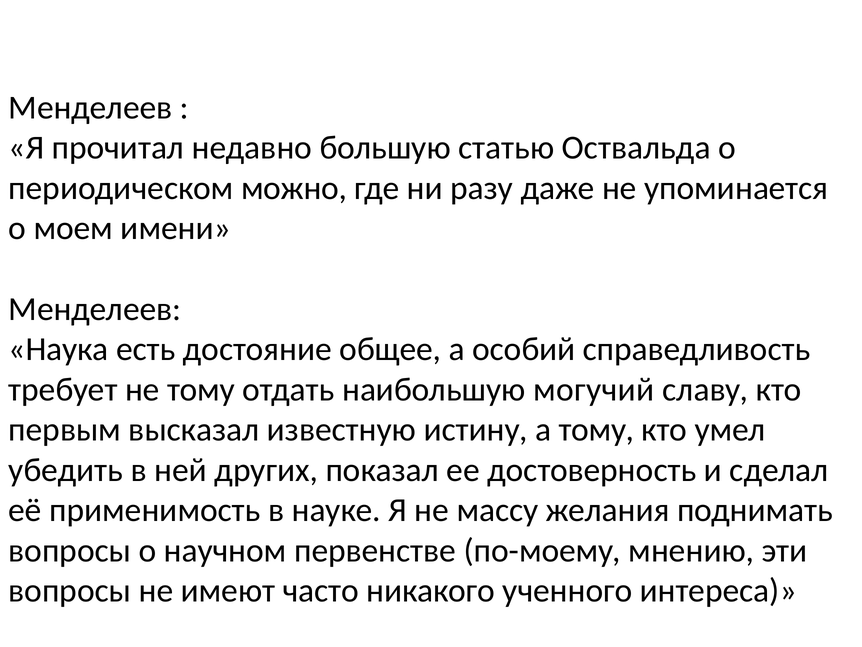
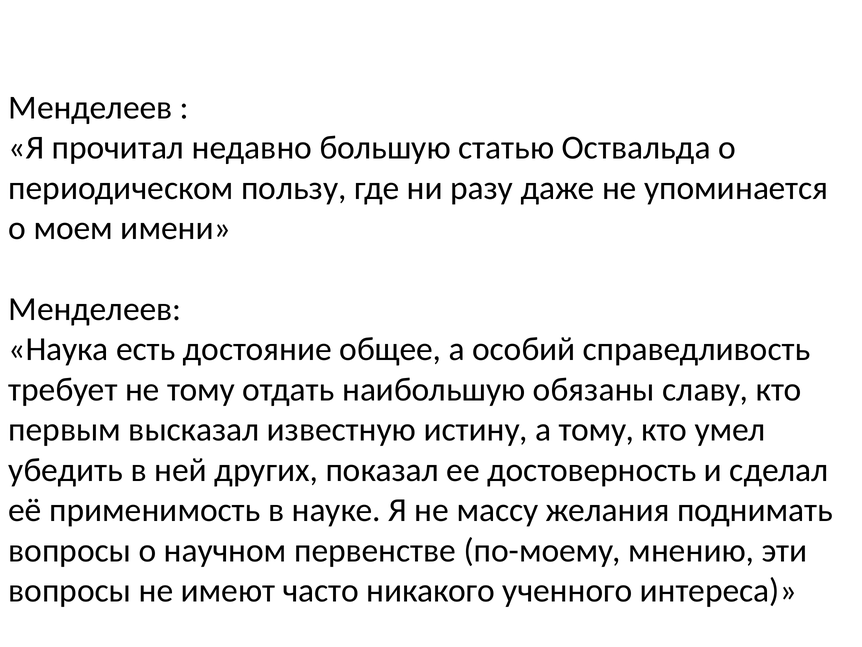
можно: можно -> пользу (294, 188)
могучий: могучий -> обязаны (594, 389)
